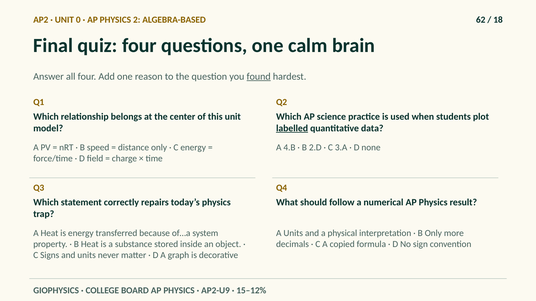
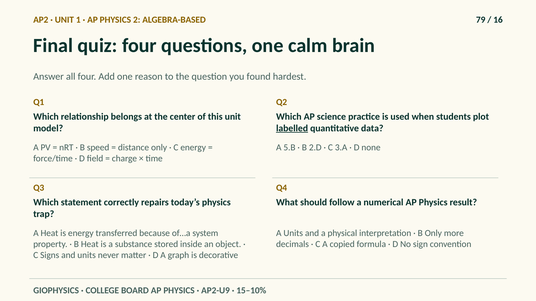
0: 0 -> 1 (78, 20)
62: 62 -> 79 (481, 20)
18: 18 -> 16 (498, 20)
found underline: present -> none (259, 77)
4.B: 4.B -> 5.B (289, 148)
15–12%: 15–12% -> 15–10% (251, 291)
